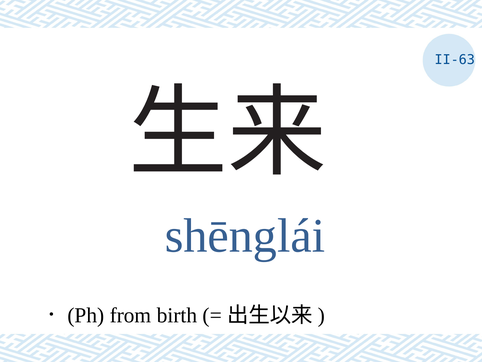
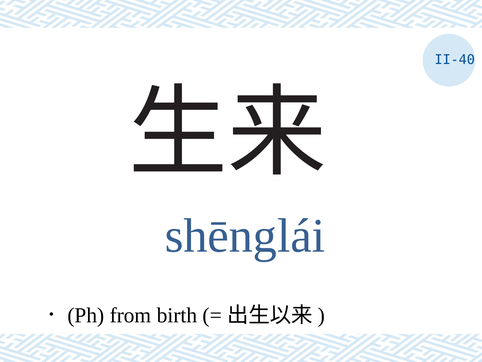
II-63: II-63 -> II-40 (455, 60)
